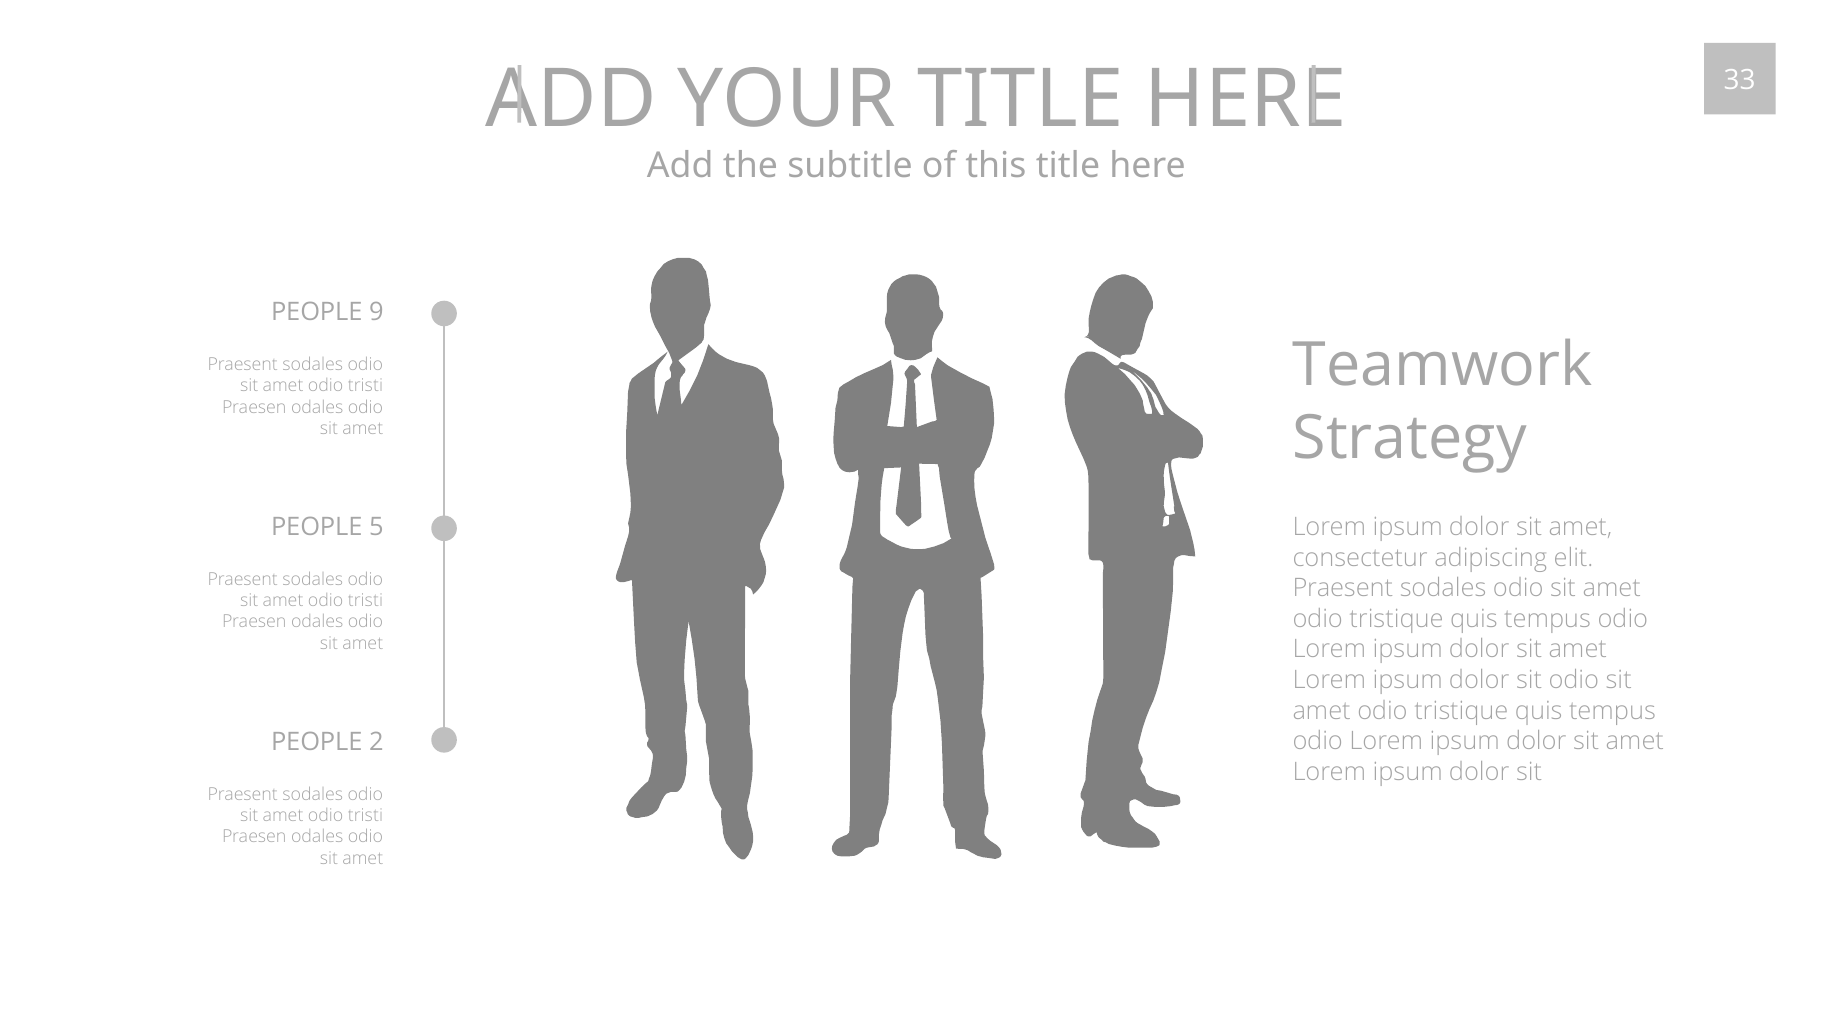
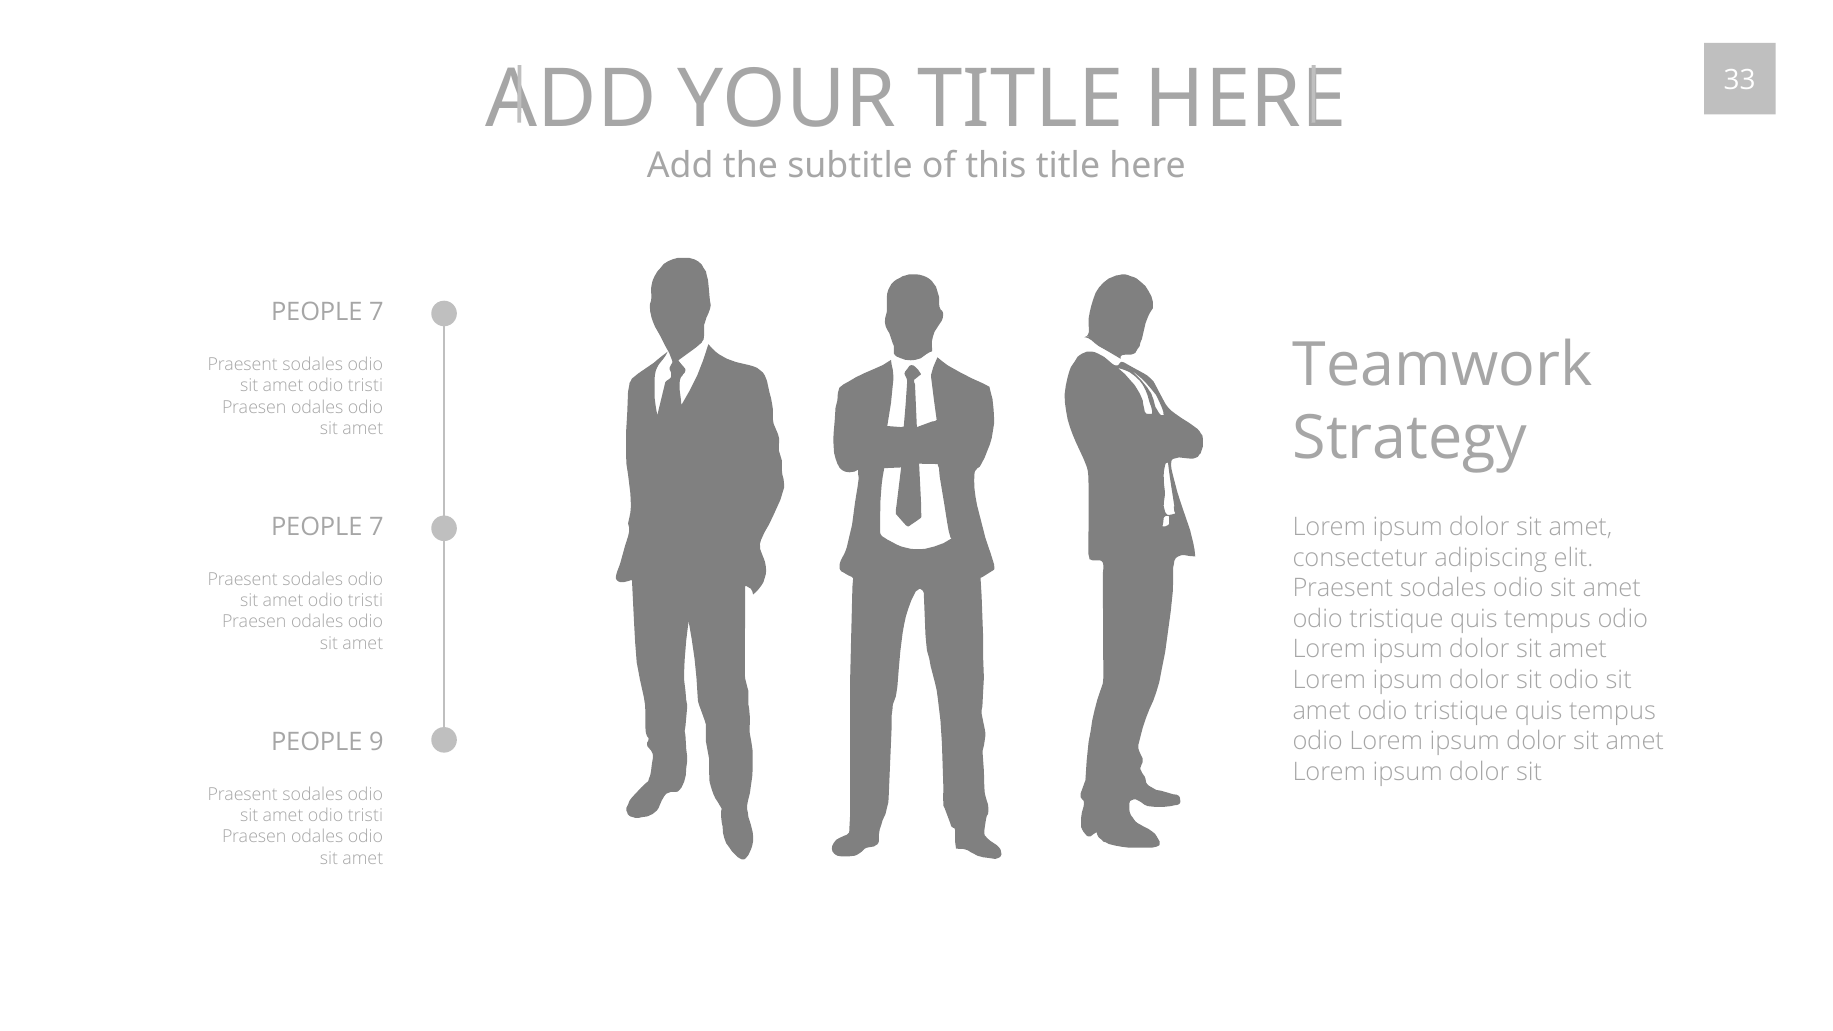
9: 9 -> 7 (376, 312)
5: 5 -> 7 (376, 527)
2: 2 -> 9 (376, 742)
